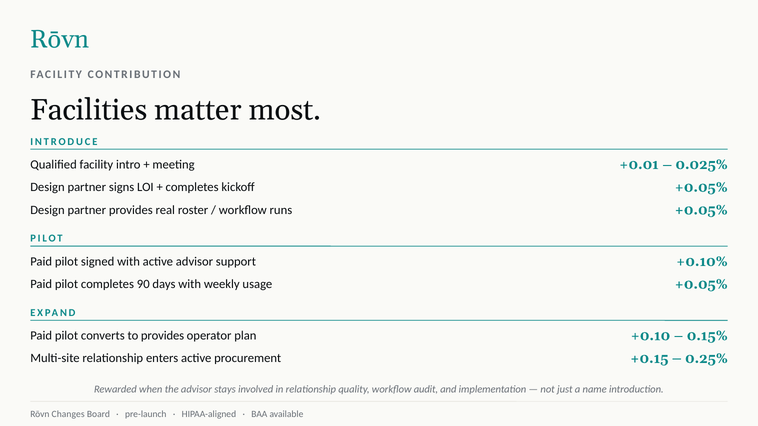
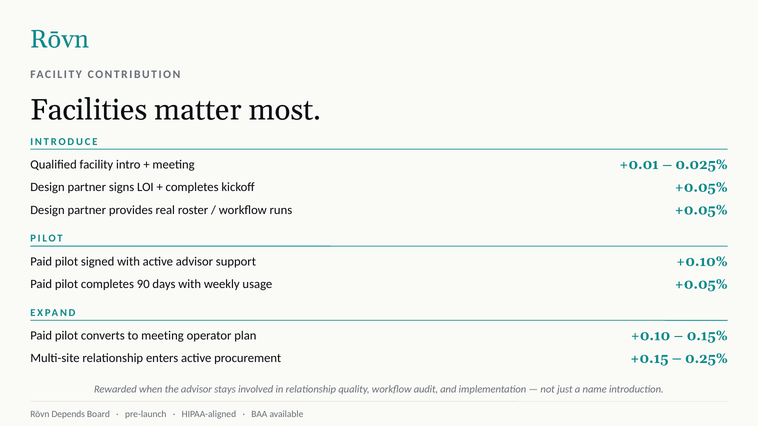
to provides: provides -> meeting (162, 336)
Changes: Changes -> Depends (68, 414)
